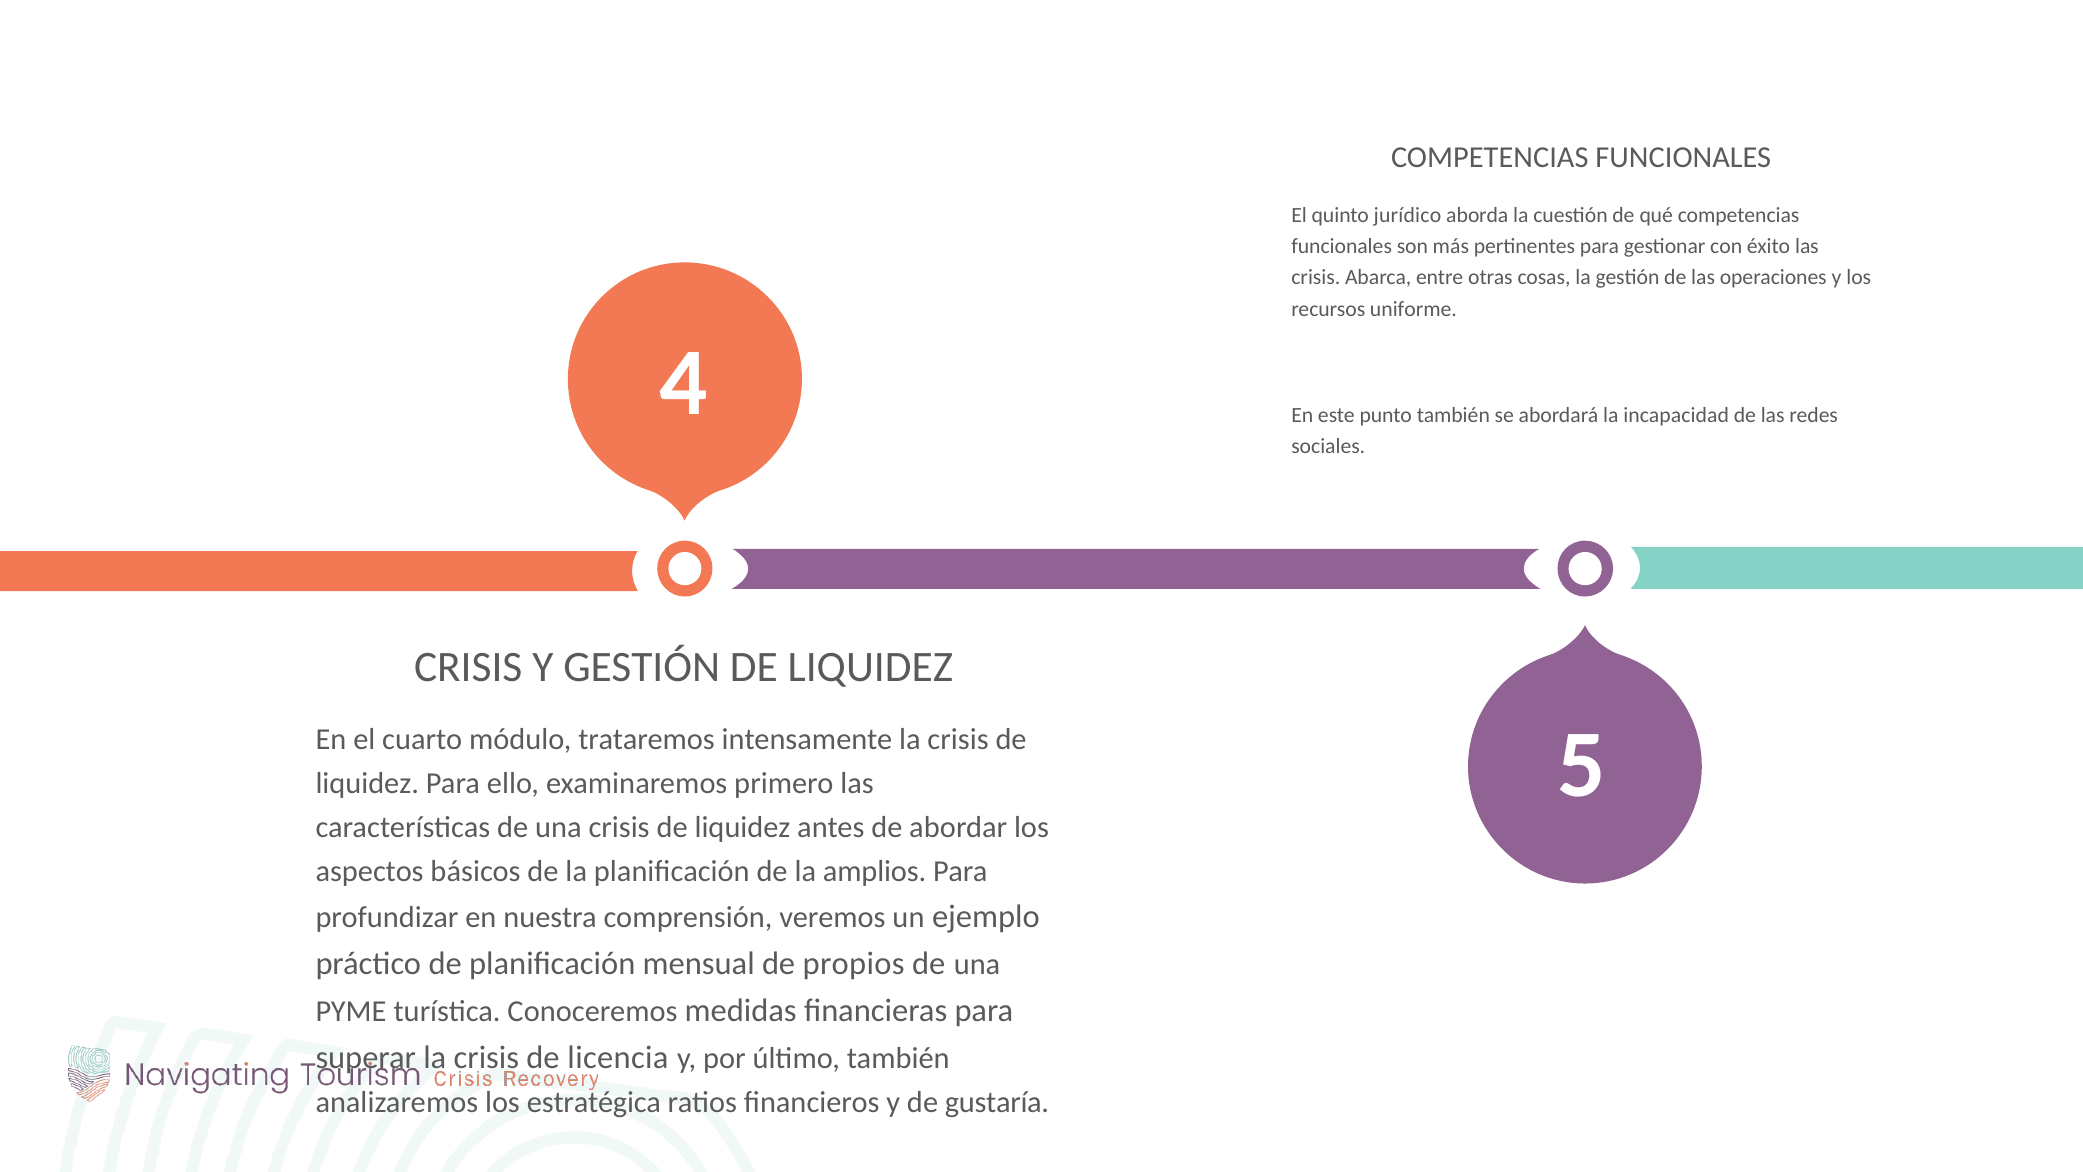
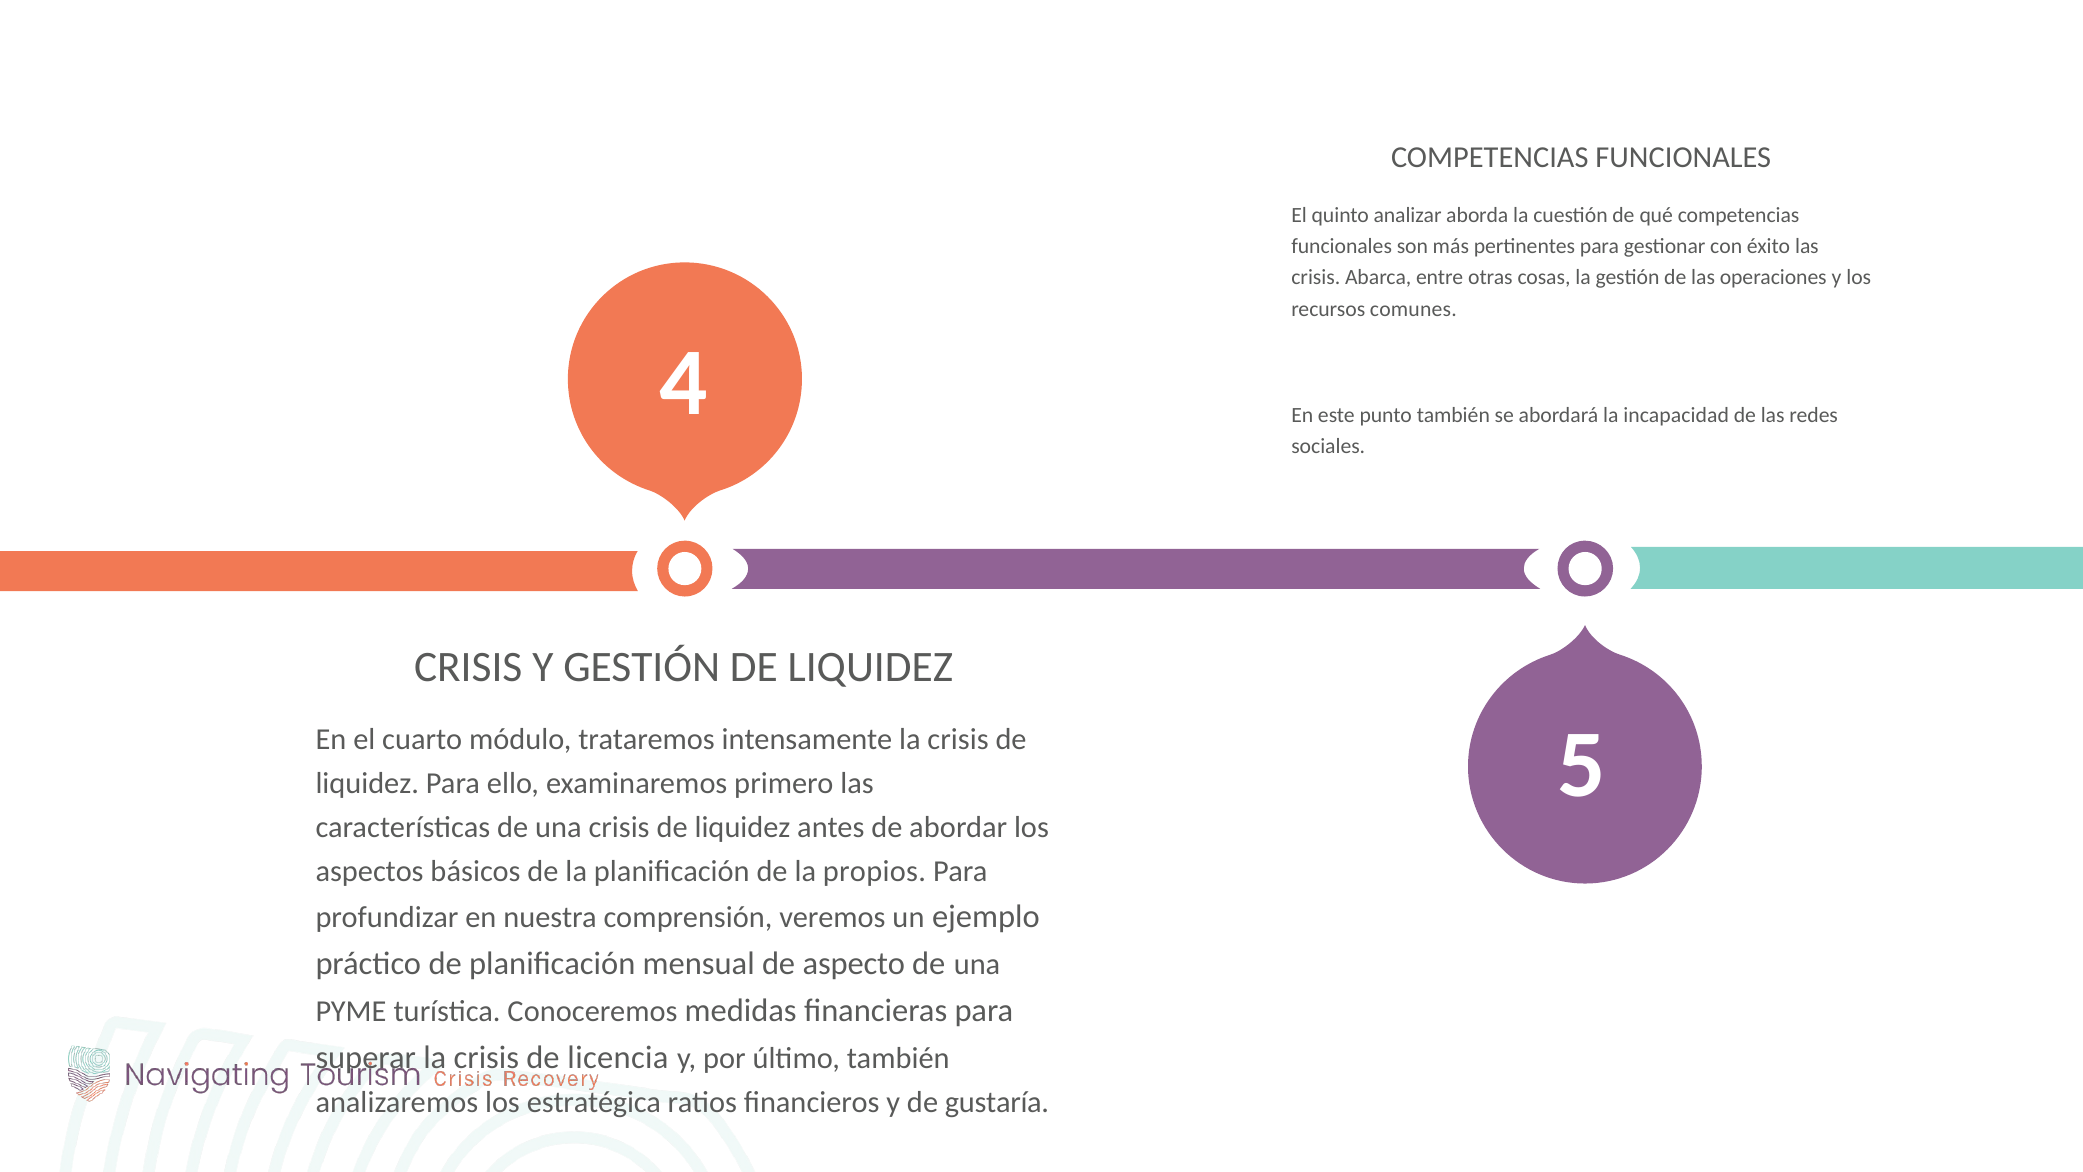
jurídico: jurídico -> analizar (1408, 215)
uniforme: uniforme -> comunes (1413, 309)
amplios: amplios -> propios (874, 871)
propios: propios -> aspecto (854, 963)
